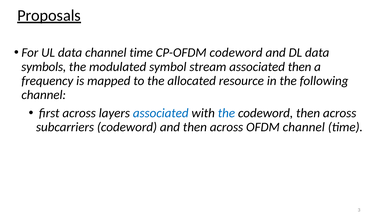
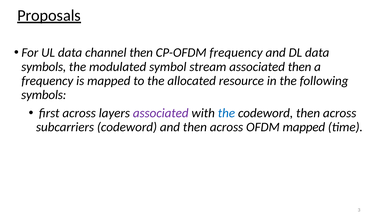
data channel time: time -> then (141, 52)
CP-OFDM codeword: codeword -> frequency (236, 52)
channel: channel -> symbols (44, 95)
associated colour: blue -> purple (161, 113)
OFDM channel: channel -> mapped (304, 127)
